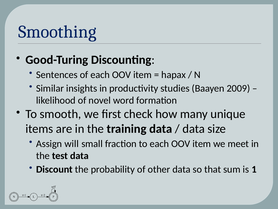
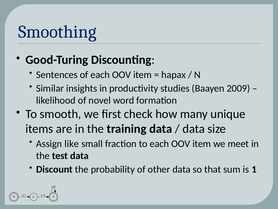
will: will -> like (72, 143)
